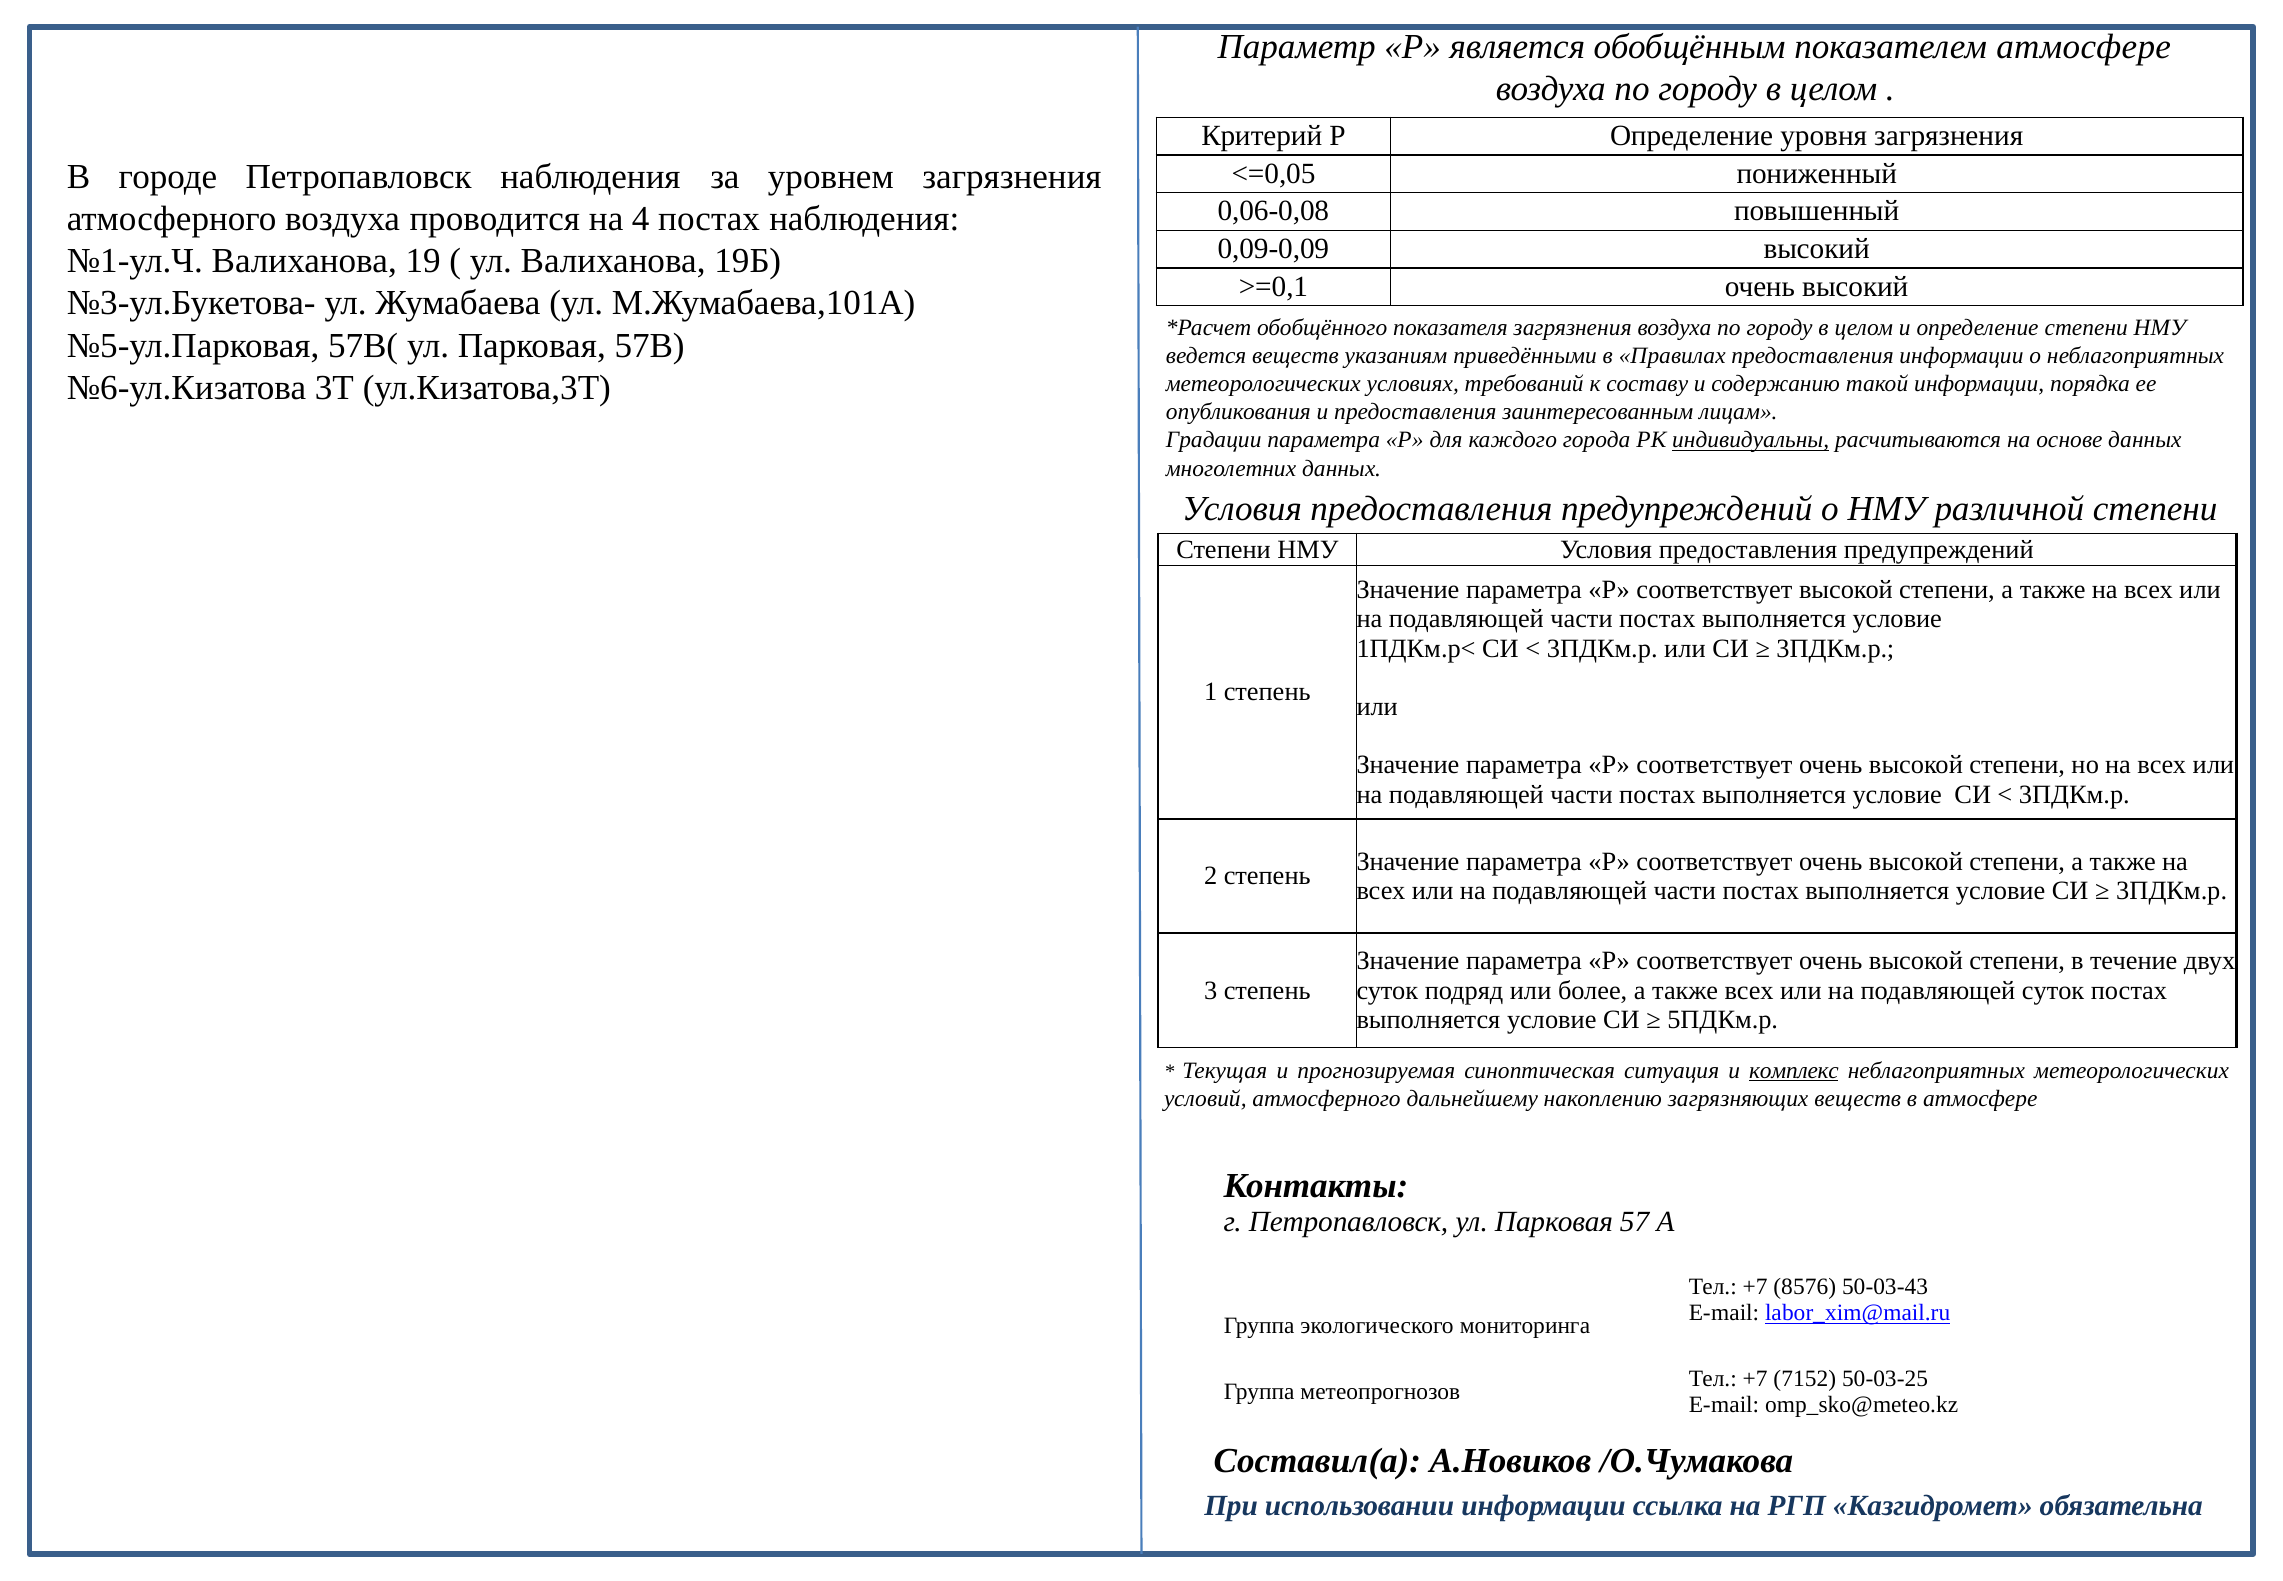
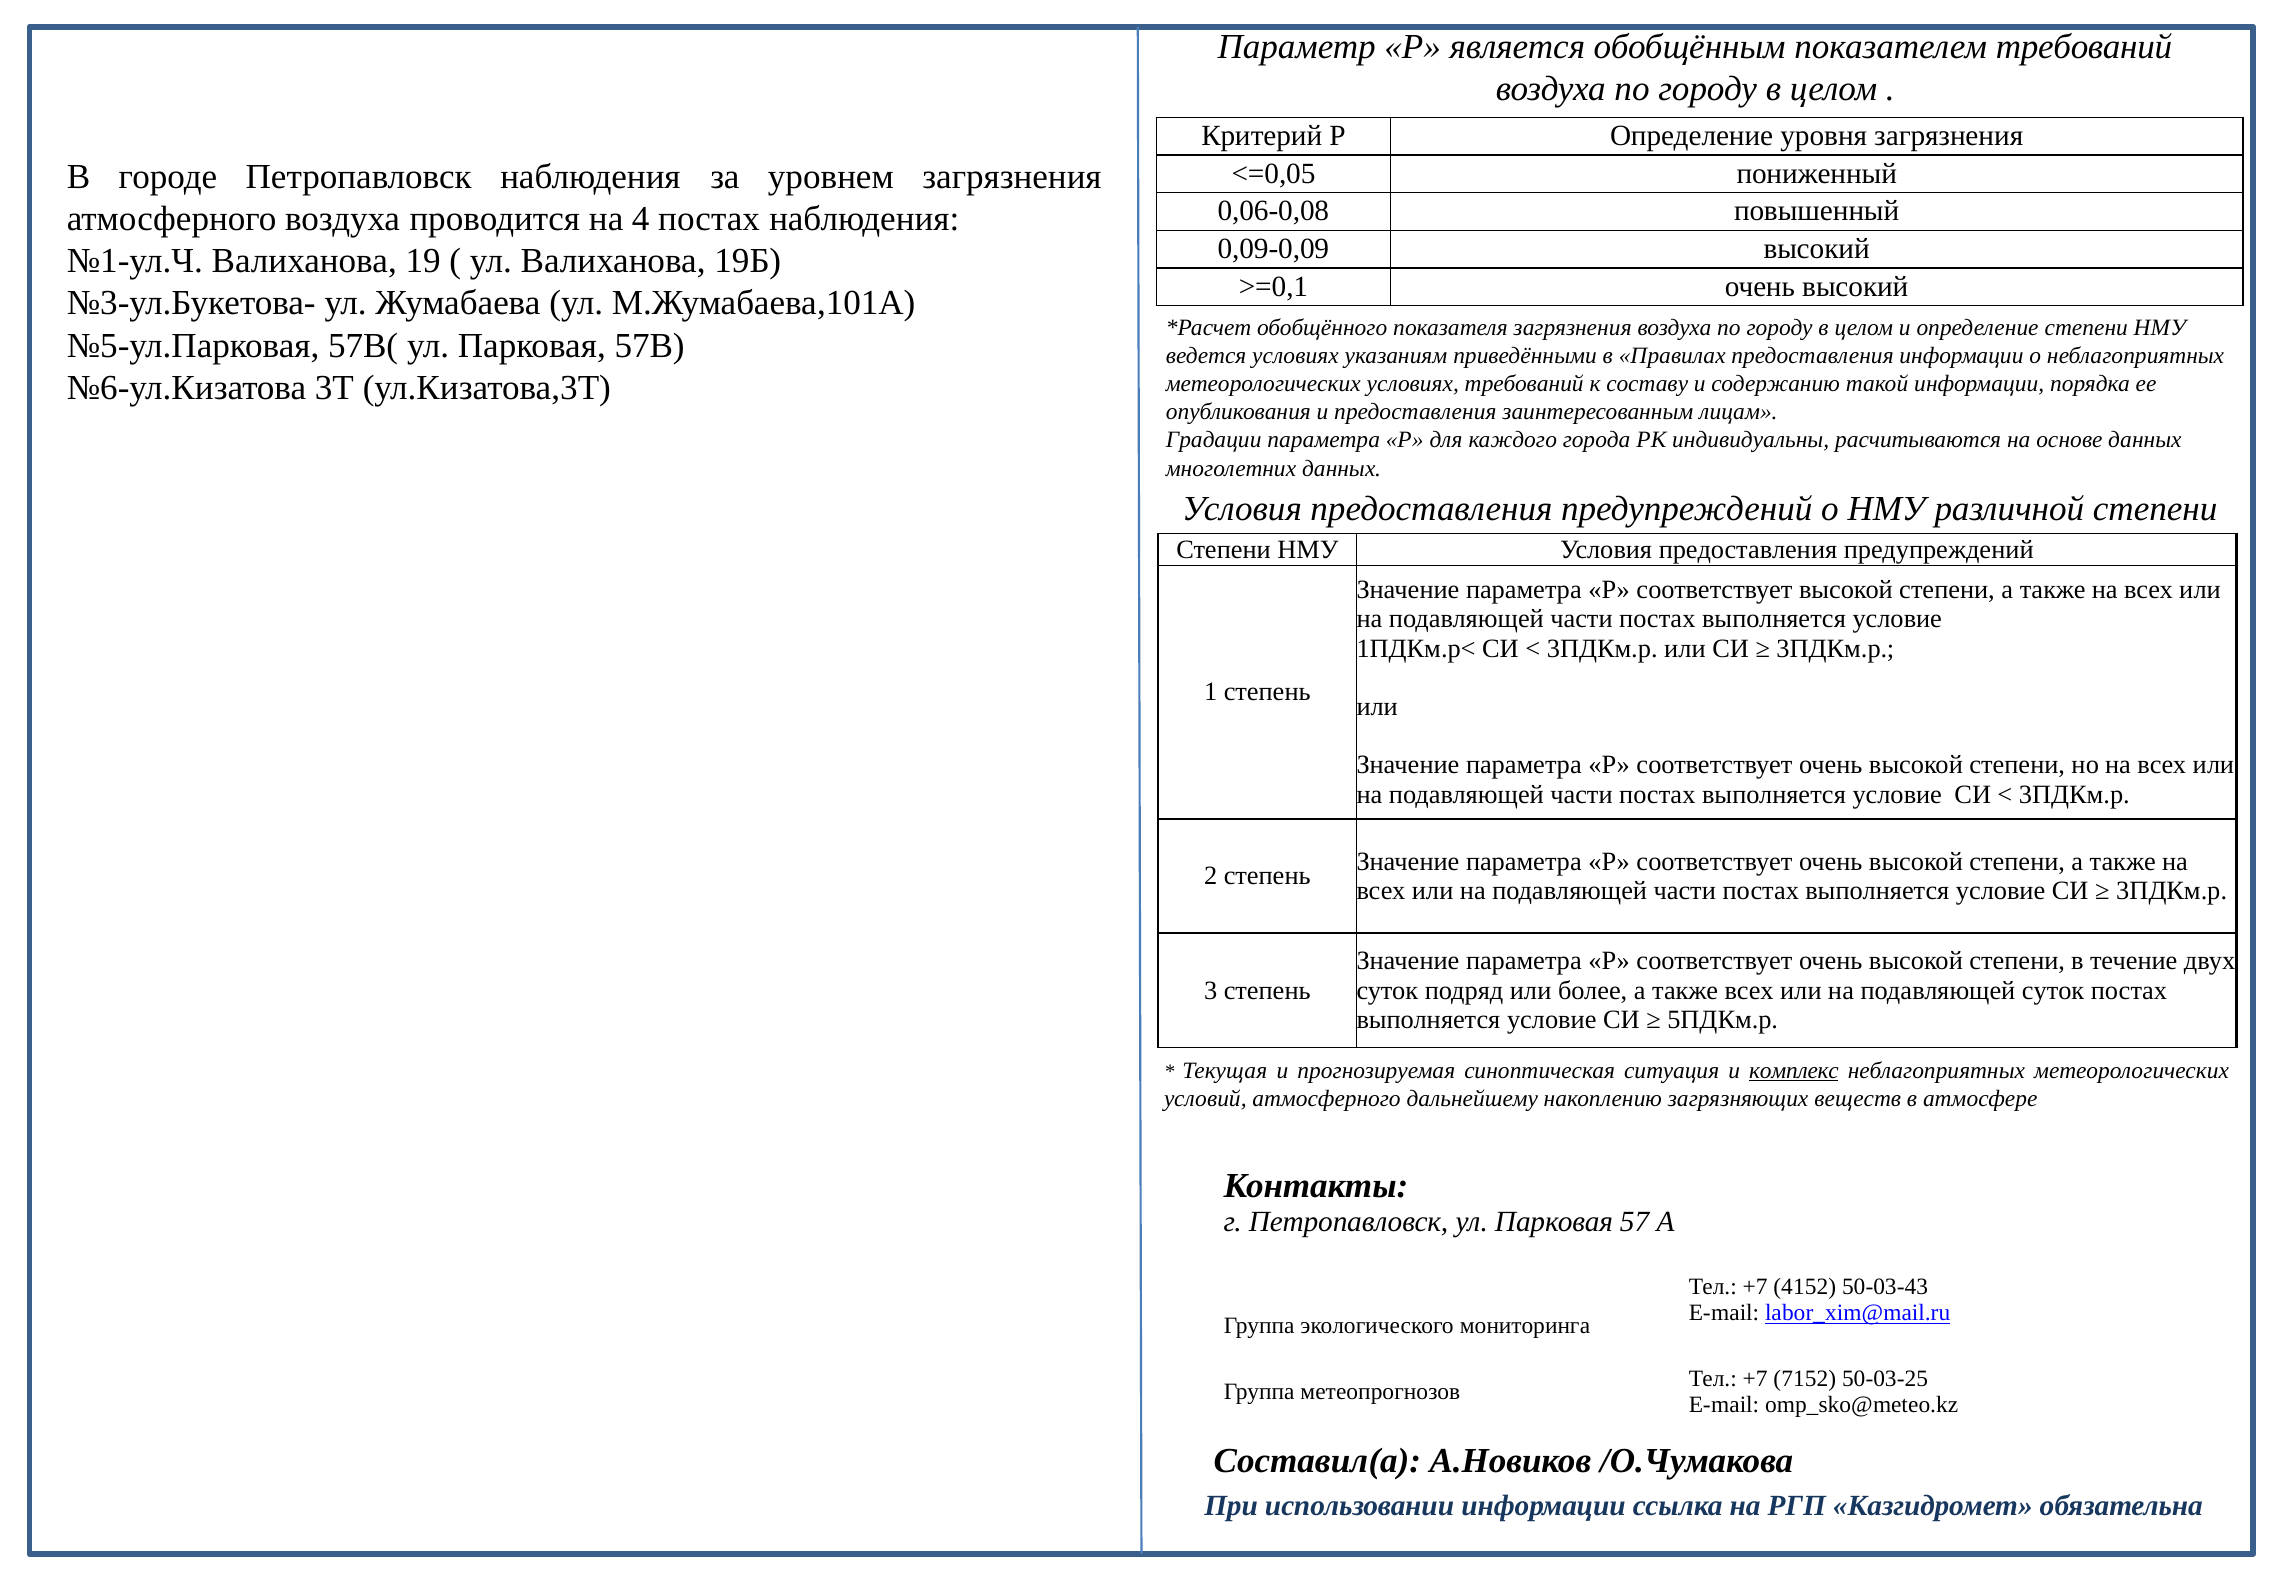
показателем атмосфере: атмосфере -> требований (2084, 47)
ведется веществ: веществ -> условиях (1295, 356)
индивидуальны underline: present -> none (1751, 440)
8576: 8576 -> 4152 (1805, 1287)
